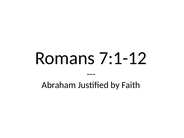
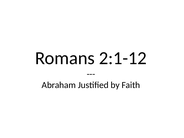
7:1-12: 7:1-12 -> 2:1-12 (123, 58)
